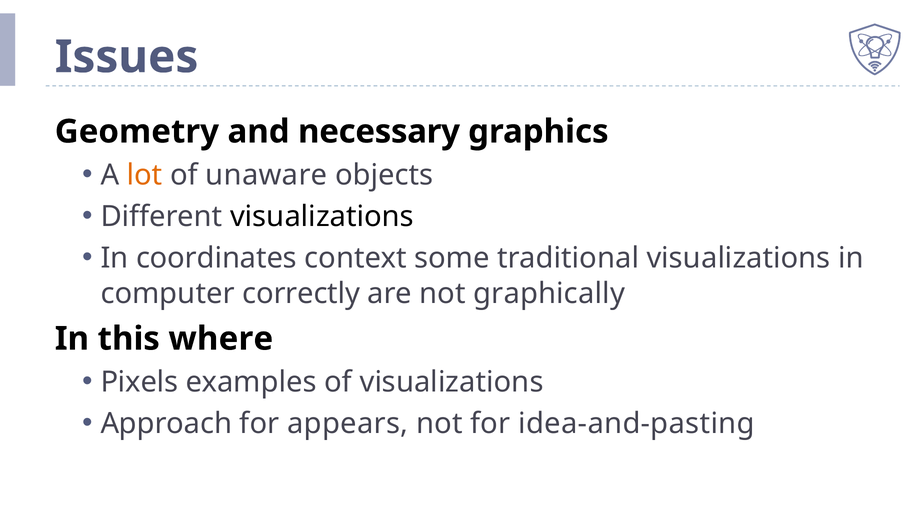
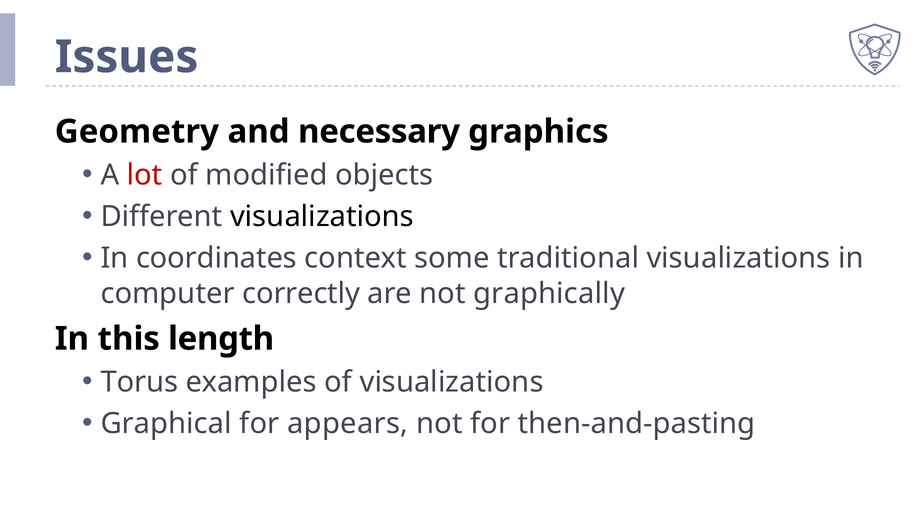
lot colour: orange -> red (145, 175)
unaware: unaware -> modified (267, 175)
where: where -> length (221, 339)
Pixels: Pixels -> Torus (139, 382)
Approach: Approach -> Graphical (166, 424)
idea-and-pasting: idea-and-pasting -> then-and-pasting (637, 424)
